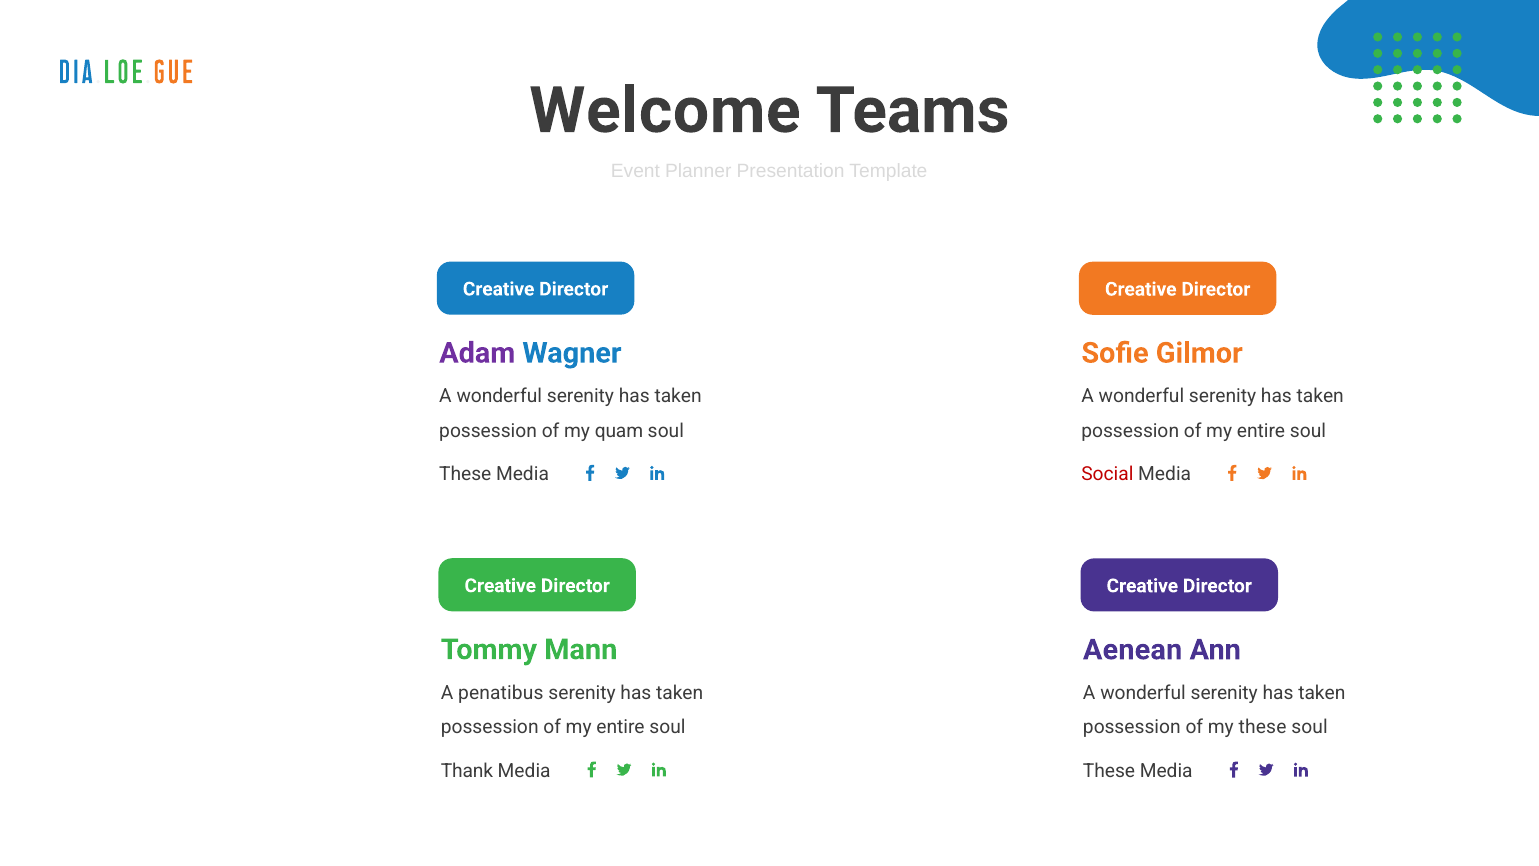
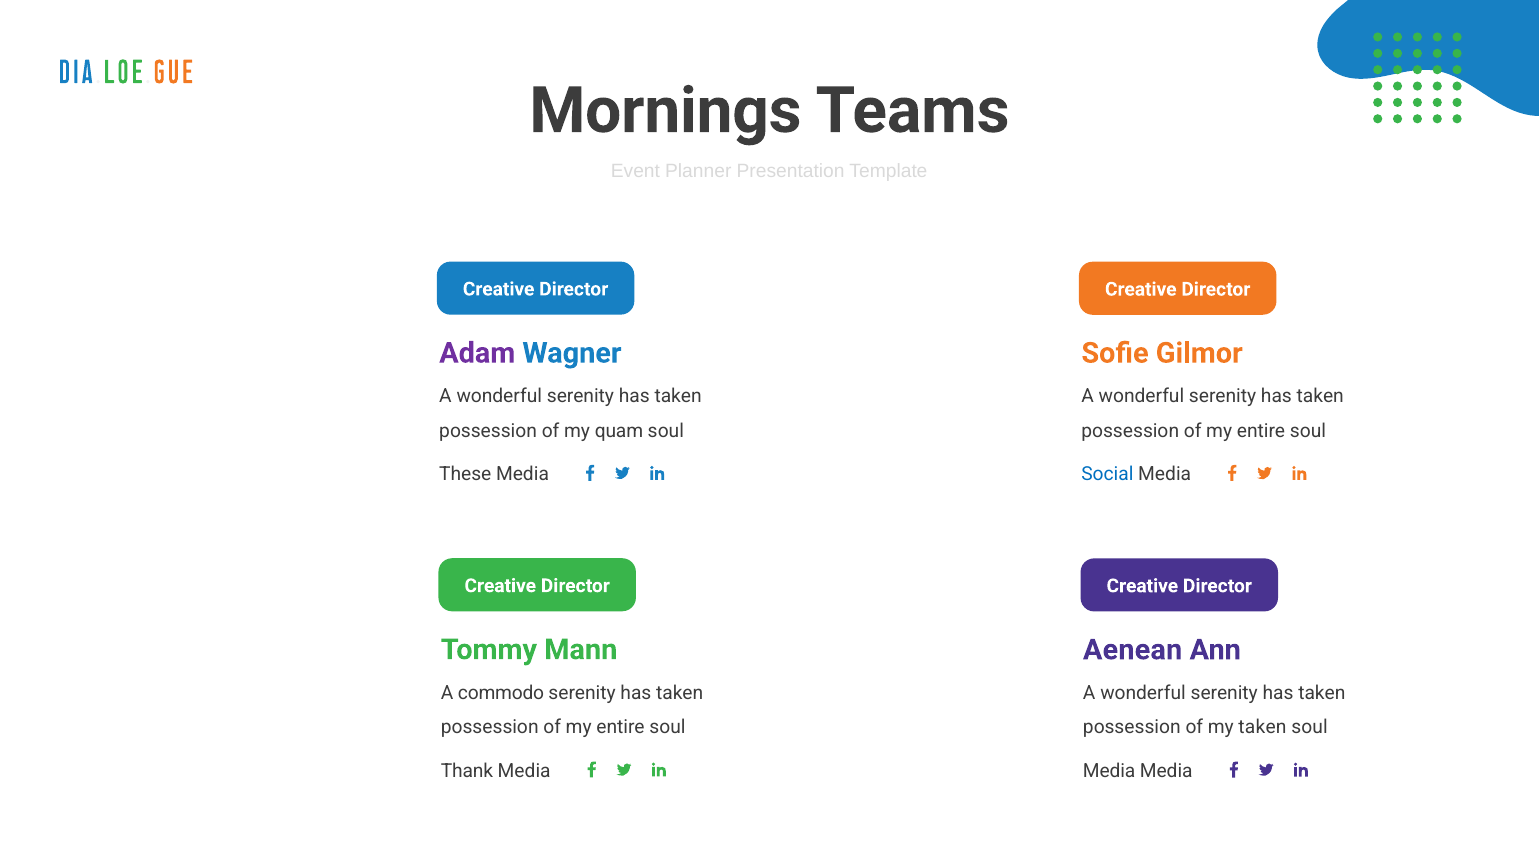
Welcome: Welcome -> Mornings (665, 111)
Social colour: red -> blue (1107, 474)
penatibus: penatibus -> commodo (501, 692)
my these: these -> taken (1263, 727)
These: These -> Media (1109, 771)
